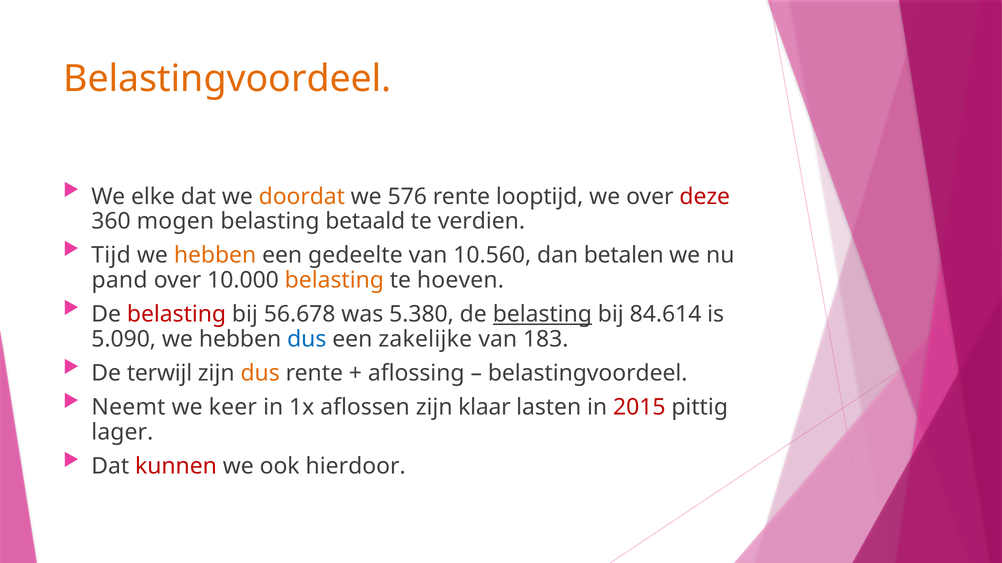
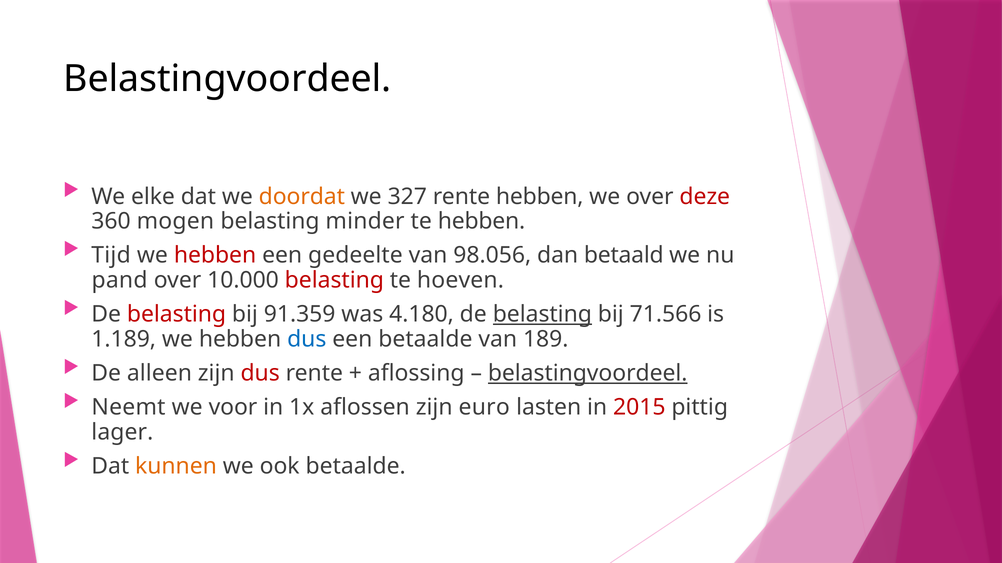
Belastingvoordeel colour: orange -> black (227, 79)
576: 576 -> 327 (407, 197)
rente looptijd: looptijd -> hebben (540, 197)
betaald: betaald -> minder (365, 222)
te verdien: verdien -> hebben (482, 222)
hebben colour: orange -> red (215, 256)
10.560: 10.560 -> 98.056 (492, 256)
betalen: betalen -> betaald (624, 256)
belasting colour: orange -> red (334, 280)
56.678: 56.678 -> 91.359 (300, 315)
5.380: 5.380 -> 4.180 (422, 315)
84.614: 84.614 -> 71.566 (666, 315)
5.090: 5.090 -> 1.189 (124, 339)
een zakelijke: zakelijke -> betaalde (425, 339)
183: 183 -> 189 (546, 339)
terwijl: terwijl -> alleen (159, 374)
dus colour: orange -> red (260, 374)
belastingvoordeel underline: none -> present (588, 374)
keer: keer -> voor (233, 408)
klaar: klaar -> euro (484, 408)
kunnen colour: red -> orange (176, 467)
ook hierdoor: hierdoor -> betaalde (356, 467)
